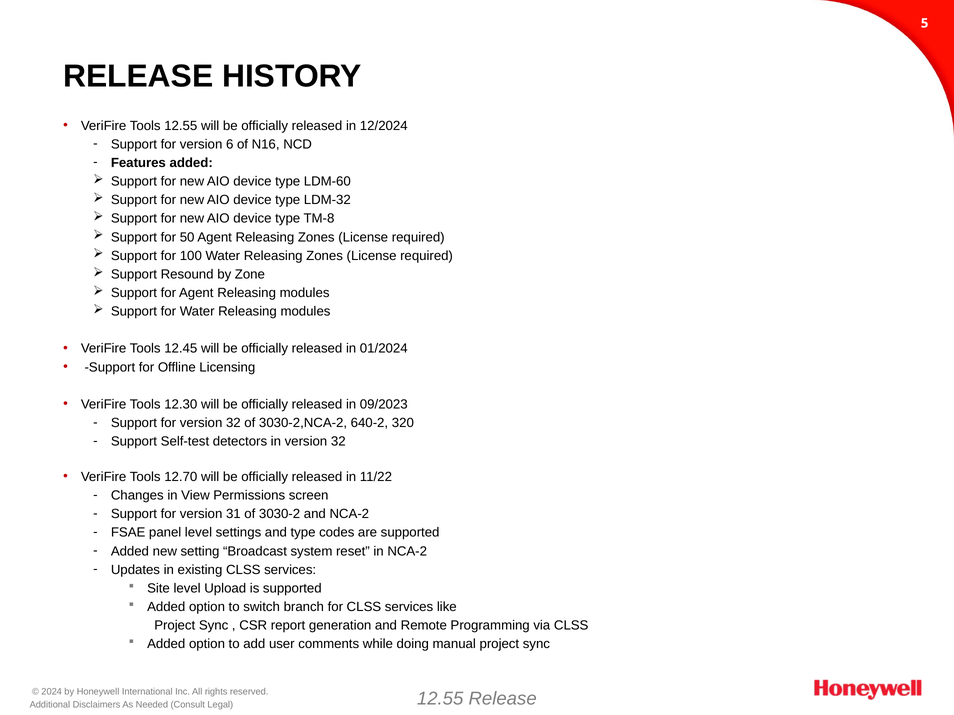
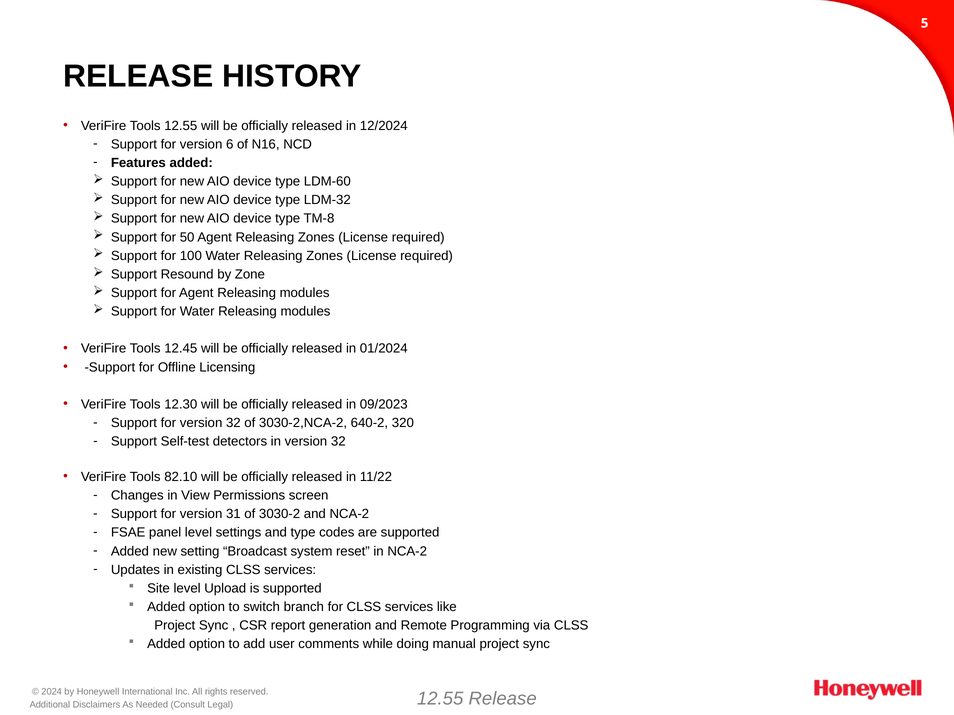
12.70: 12.70 -> 82.10 (181, 477)
